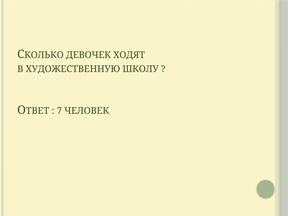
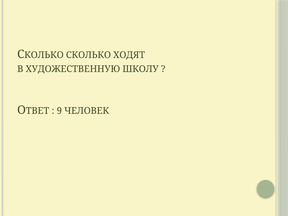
ДЕВОЧЕК: ДЕВОЧЕК -> СКОЛЬКО (88, 55)
7: 7 -> 9 (59, 111)
